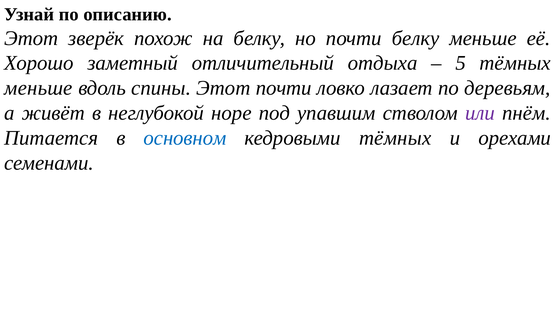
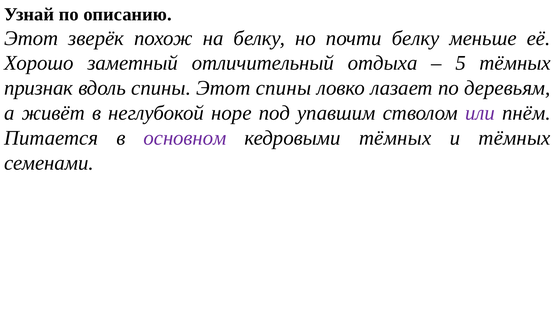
меньше: меньше -> признак (39, 88)
Этот почти: почти -> спины (284, 88)
основном colour: blue -> purple (185, 138)
и орехами: орехами -> тёмных (515, 138)
